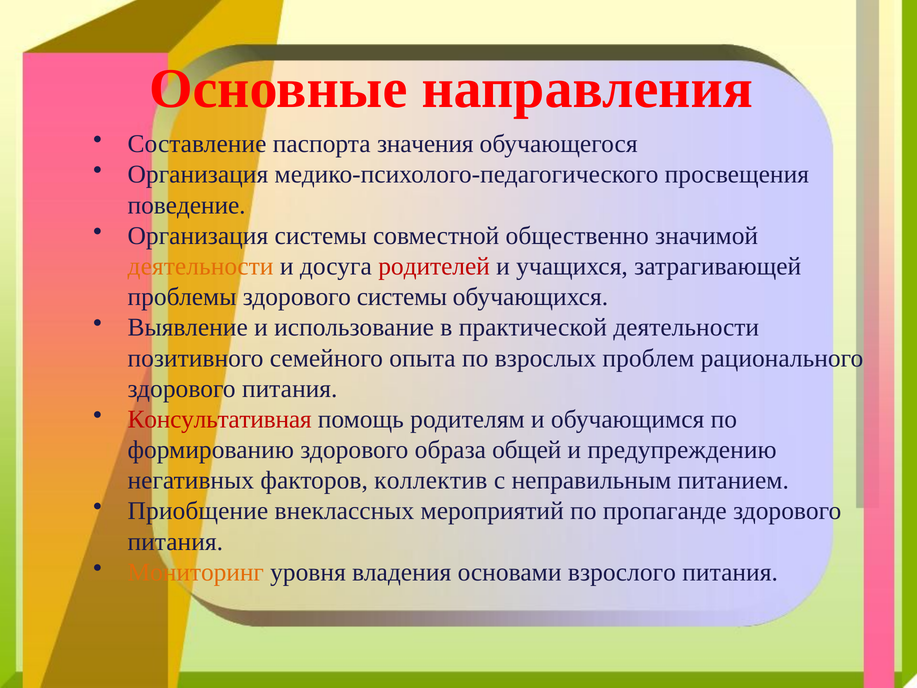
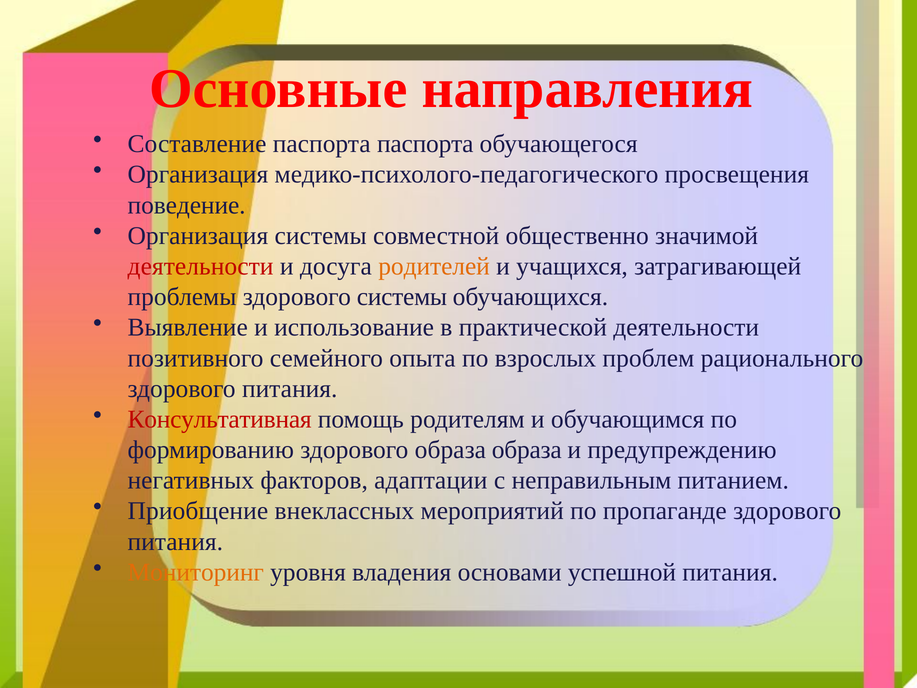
паспорта значения: значения -> паспорта (425, 144)
деятельности colour: orange -> red (201, 266)
родителей colour: red -> orange (434, 266)
образа общей: общей -> образа (527, 450)
коллектив: коллектив -> адаптации (431, 480)
взрослого: взрослого -> успешной (622, 572)
